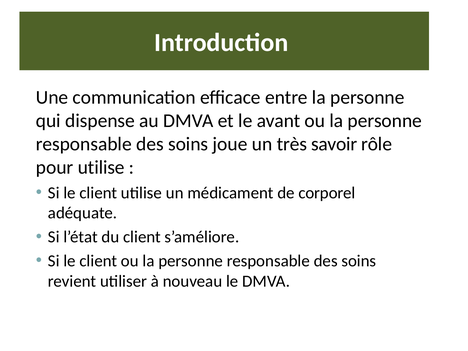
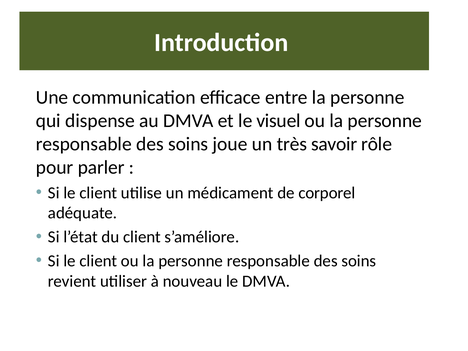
avant: avant -> visuel (279, 121)
pour utilise: utilise -> parler (101, 168)
